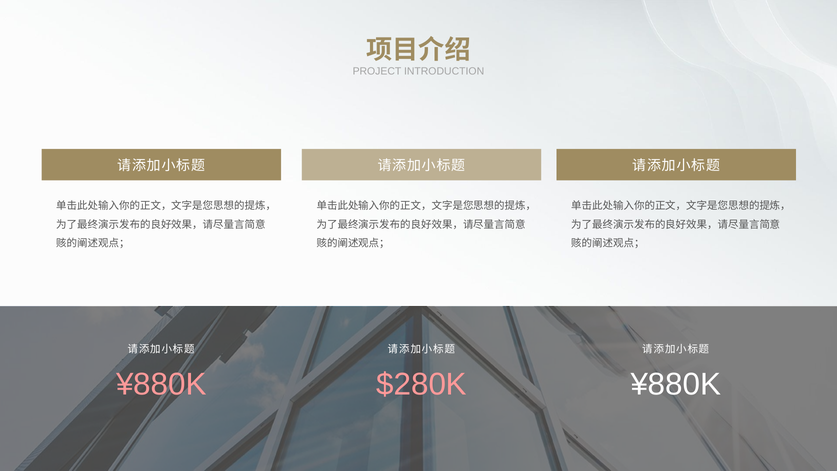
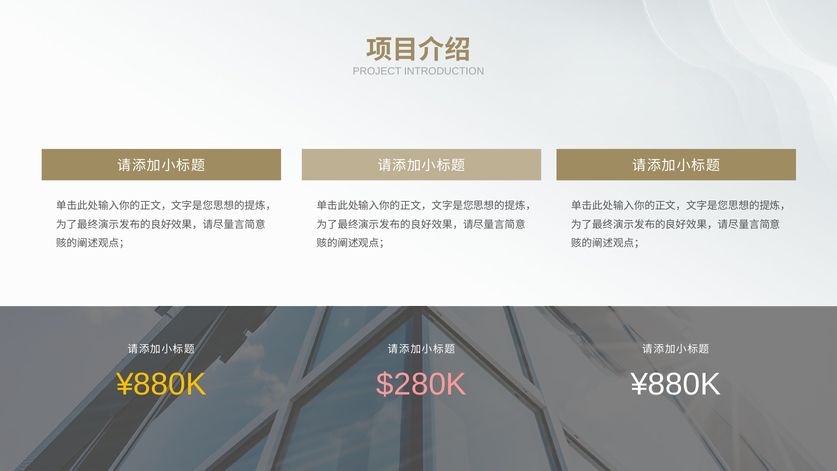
¥880K colour: pink -> yellow (161, 384)
